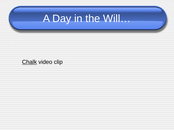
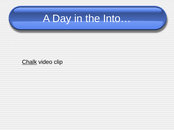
Will…: Will… -> Into… (117, 19)
